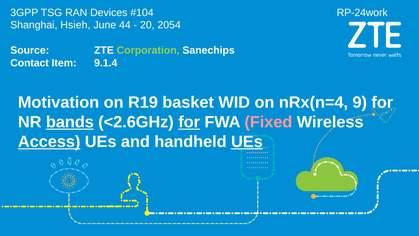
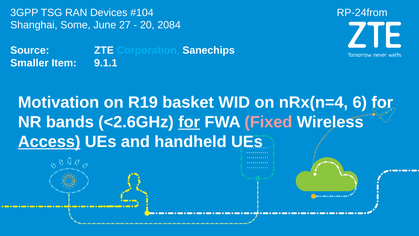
RP-24work: RP-24work -> RP-24from (362, 13)
Hsieh: Hsieh -> Some (75, 25)
44: 44 -> 27 (125, 25)
2054: 2054 -> 2084 (169, 25)
Corporation colour: light green -> light blue (148, 50)
Contact: Contact -> Smaller (29, 63)
9.1.4: 9.1.4 -> 9.1.1 (106, 63)
9: 9 -> 6 (360, 102)
bands underline: present -> none (70, 122)
UEs underline: present -> none (247, 142)
